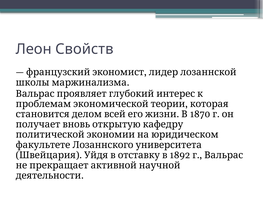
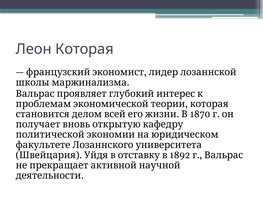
Леон Свойств: Свойств -> Которая (85, 49)
